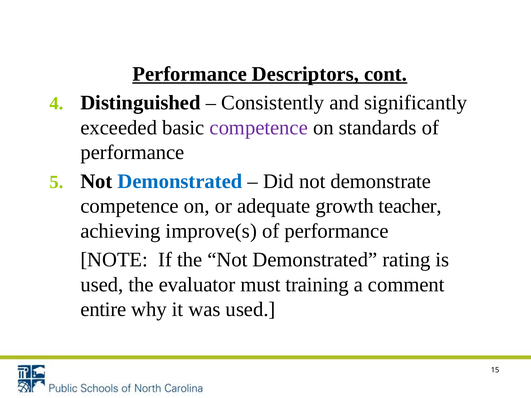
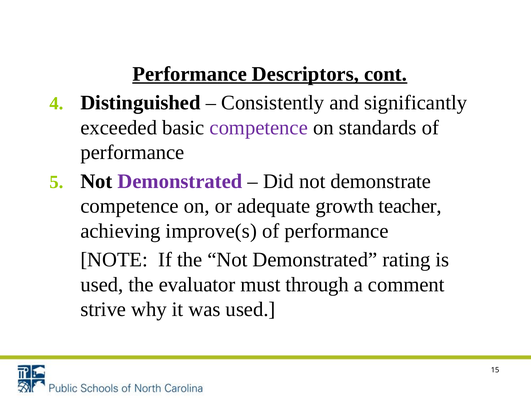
Demonstrated colour: blue -> purple (180, 181)
training: training -> through (317, 285)
entire: entire -> strive (103, 310)
